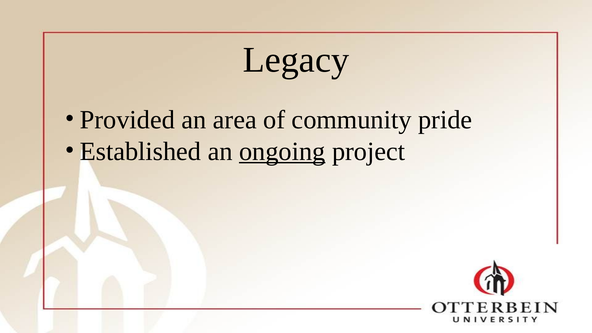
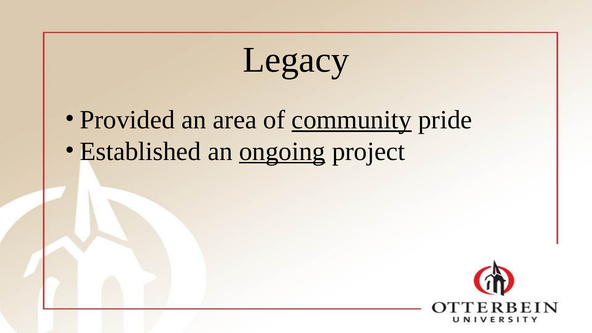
community underline: none -> present (352, 120)
